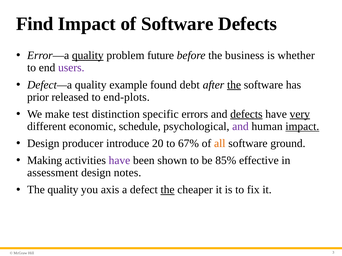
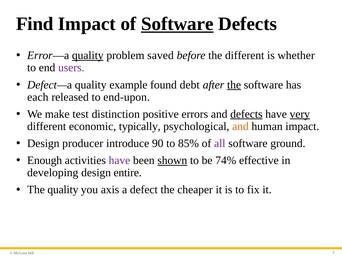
Software underline: none -> present (177, 24)
future: future -> saved (161, 56)
the business: business -> different (245, 56)
prior: prior -> each (38, 97)
end-plots: end-plots -> end-upon (127, 97)
specific: specific -> positive (161, 114)
schedule: schedule -> typically (140, 127)
and colour: purple -> orange (240, 127)
impact underline: present -> none (302, 127)
20: 20 -> 90 (158, 144)
67%: 67% -> 85% (188, 144)
all colour: orange -> purple (220, 144)
Making: Making -> Enough (45, 161)
shown underline: none -> present (172, 161)
85%: 85% -> 74% (226, 161)
assessment: assessment -> developing (53, 173)
notes: notes -> entire (128, 173)
the underline: present -> none (168, 190)
